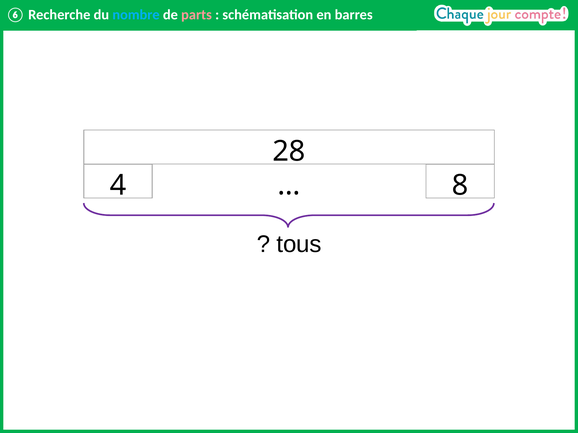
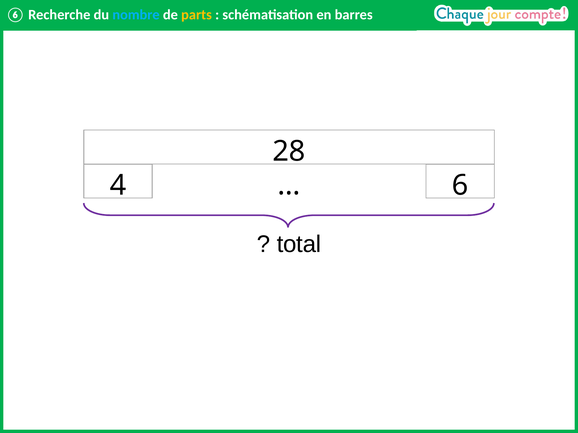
parts colour: pink -> yellow (197, 15)
8: 8 -> 6 (460, 186)
tous: tous -> total (299, 244)
